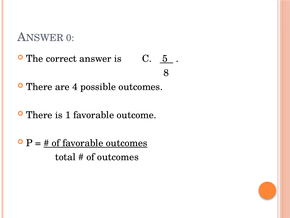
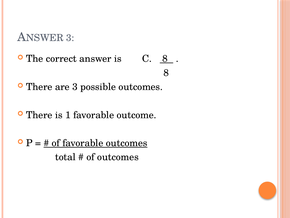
0: 0 -> 3 (70, 38)
C 5: 5 -> 8 (165, 59)
are 4: 4 -> 3 (75, 87)
